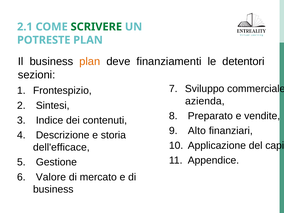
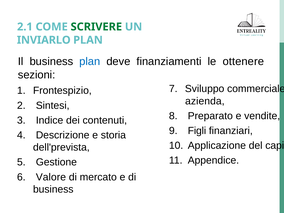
POTRESTE: POTRESTE -> INVIARLO (44, 40)
plan colour: orange -> blue (90, 61)
detentori: detentori -> ottenere (243, 61)
Alto: Alto -> Figli (197, 131)
dell'efficace: dell'efficace -> dell'prevista (61, 147)
